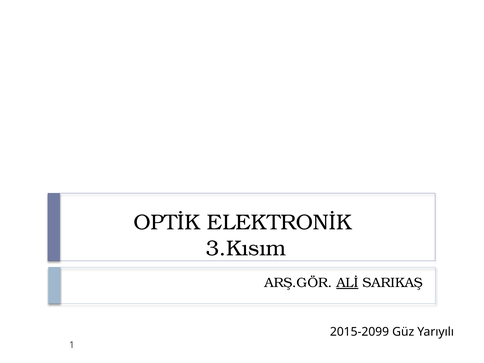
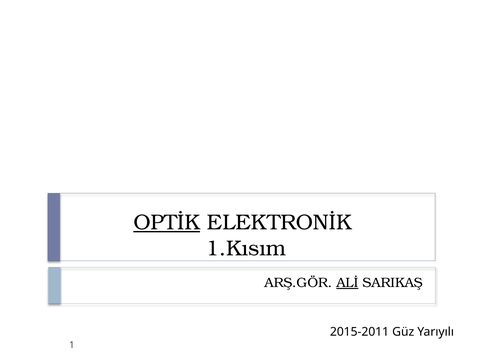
OPTİK underline: none -> present (167, 222)
3.Kısım: 3.Kısım -> 1.Kısım (246, 248)
2015-2099: 2015-2099 -> 2015-2011 (360, 332)
